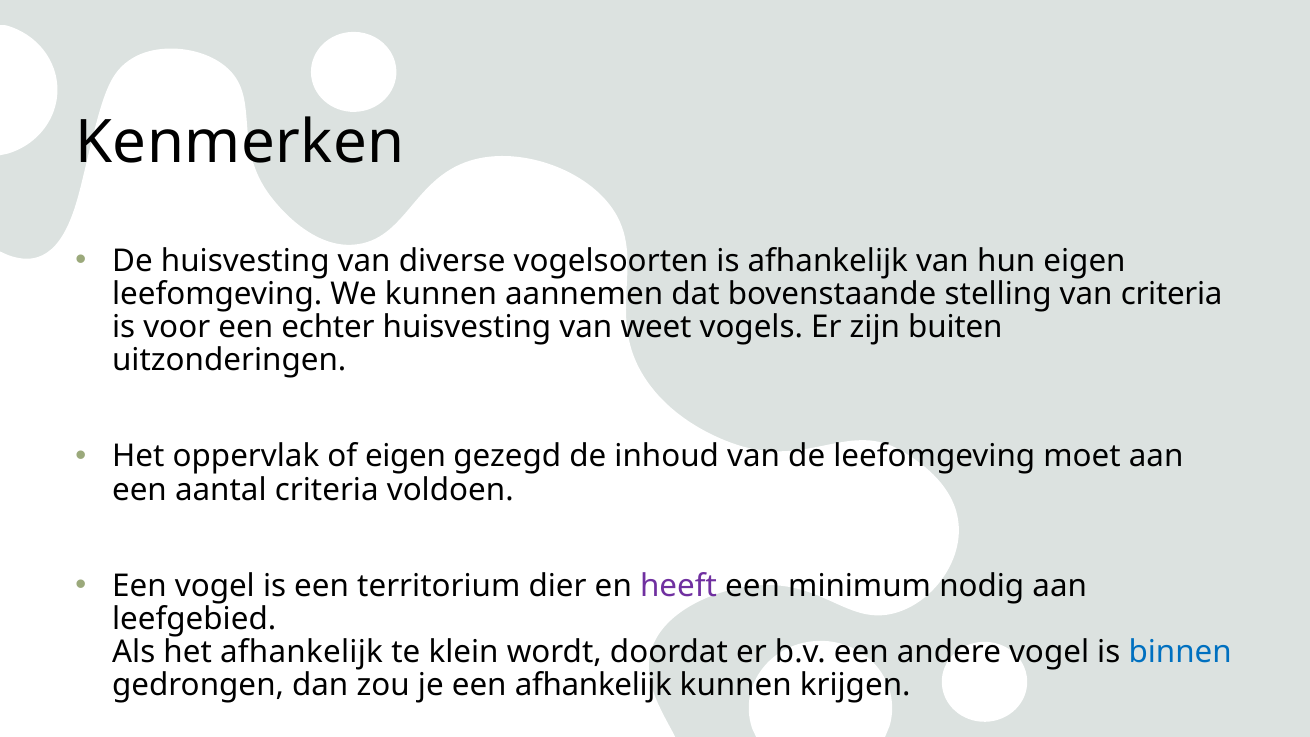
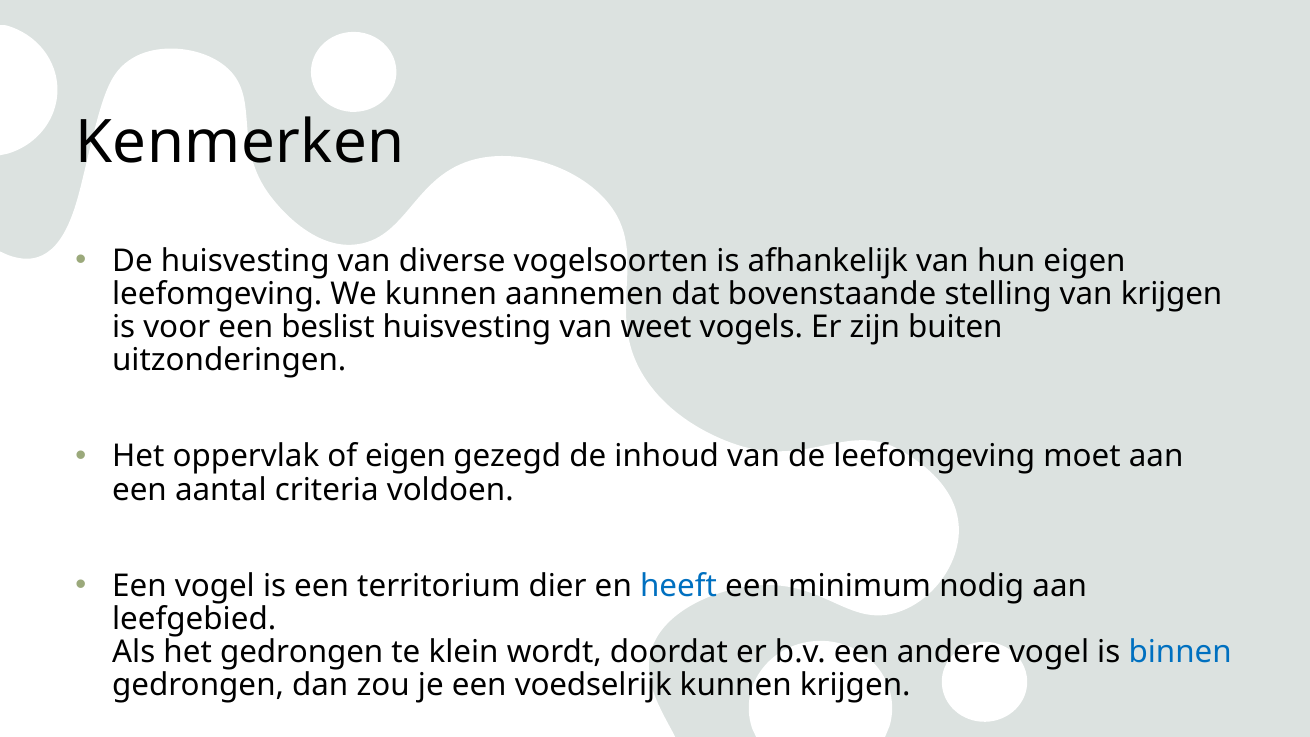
van criteria: criteria -> krijgen (1172, 294)
echter: echter -> beslist (328, 327)
heeft colour: purple -> blue (679, 586)
het afhankelijk: afhankelijk -> gedrongen (302, 652)
een afhankelijk: afhankelijk -> voedselrijk (593, 685)
